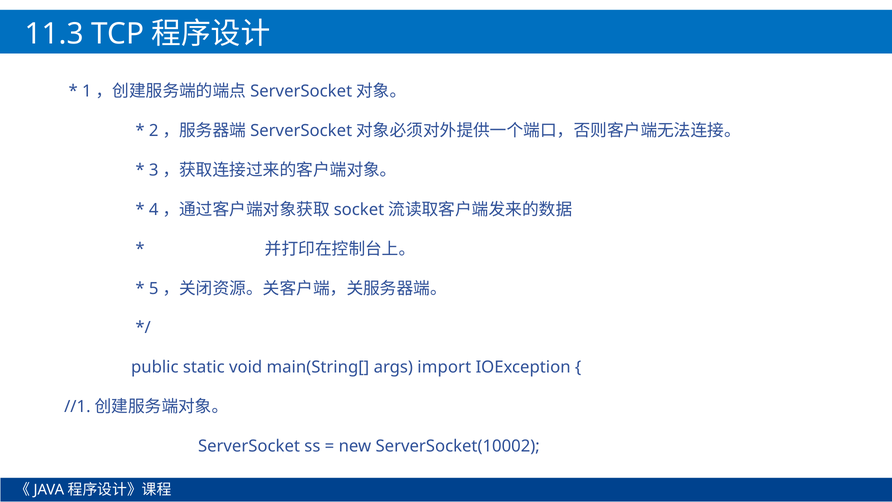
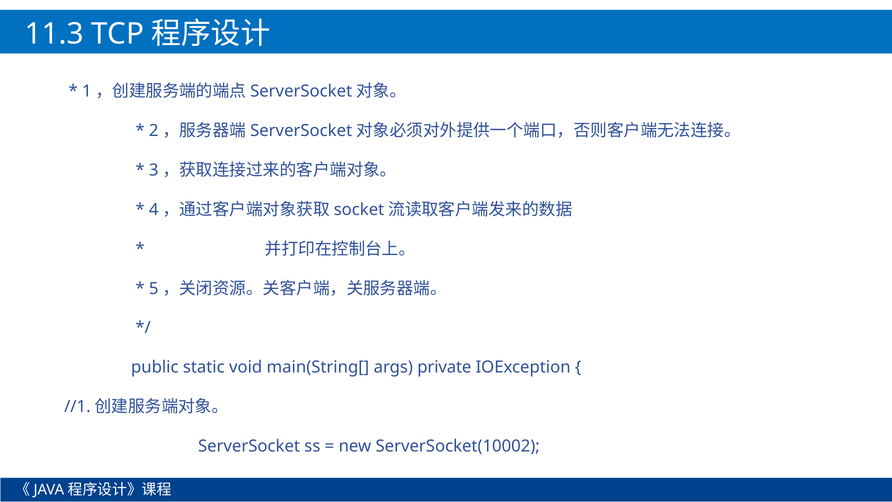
import: import -> private (444, 367)
